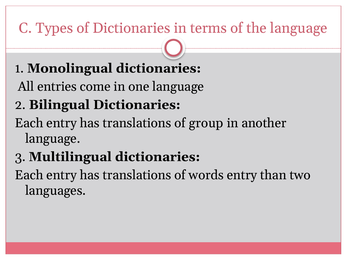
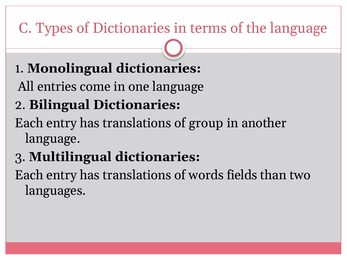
words entry: entry -> fields (242, 175)
